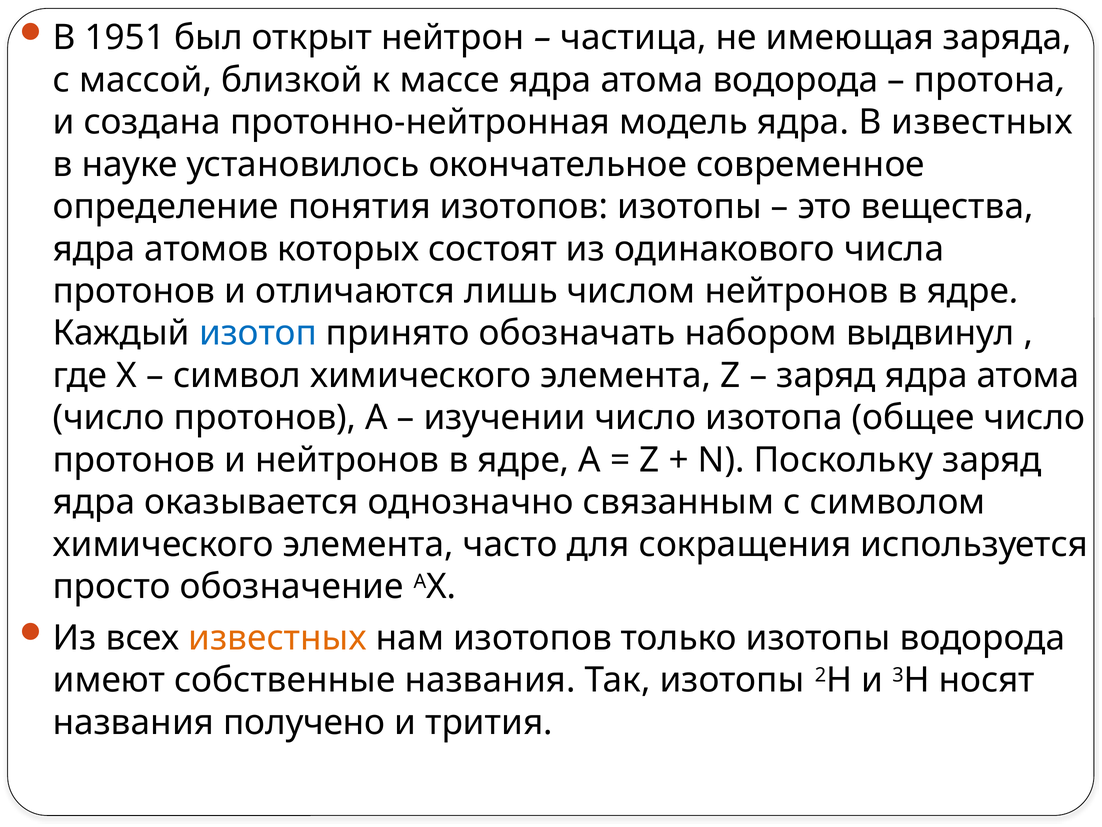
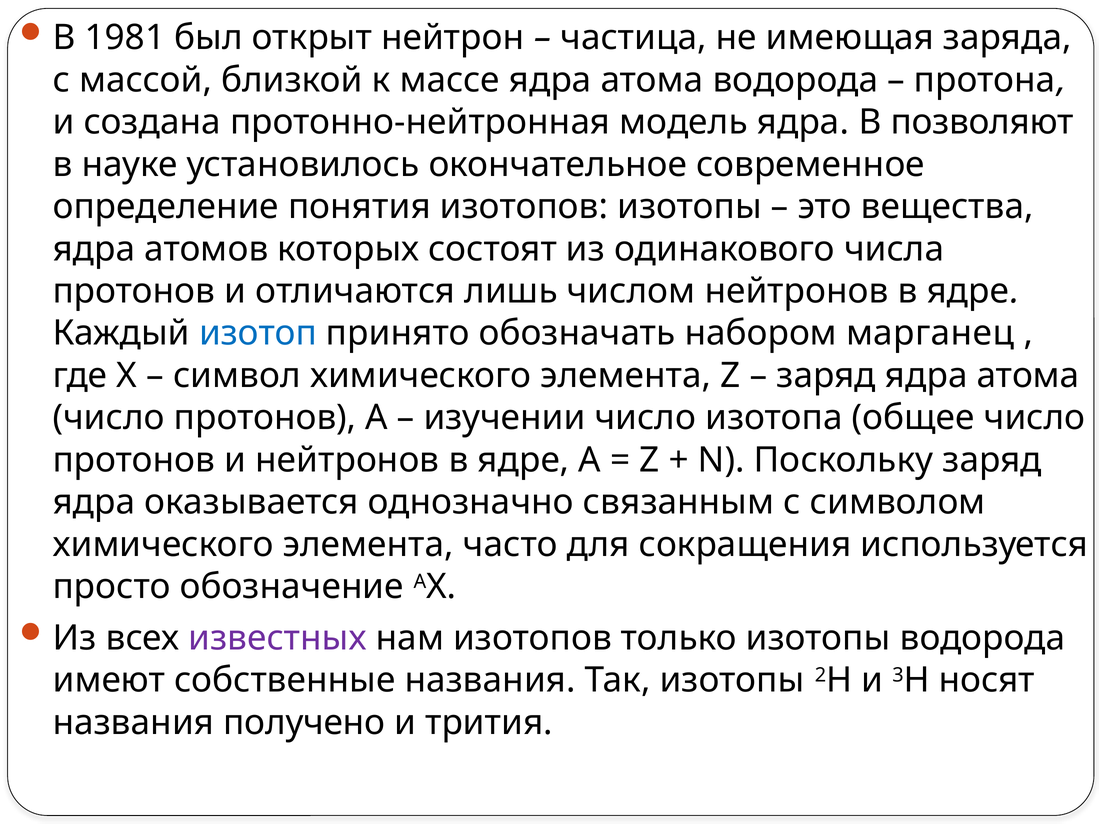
1951: 1951 -> 1981 (125, 38)
В известных: известных -> позволяют (982, 122)
выдвинул: выдвинул -> марганец (930, 333)
известных colour: orange -> purple (277, 638)
